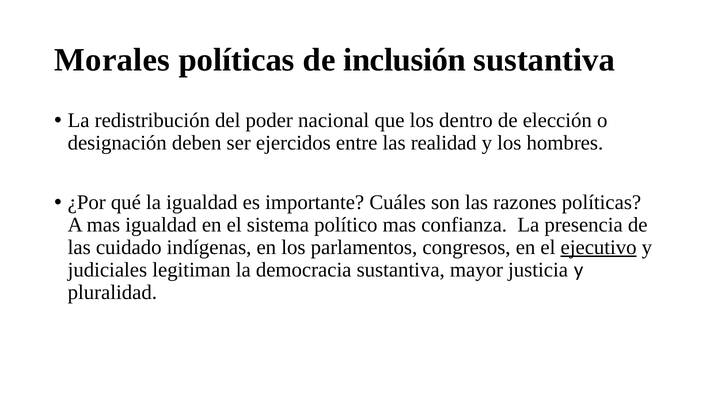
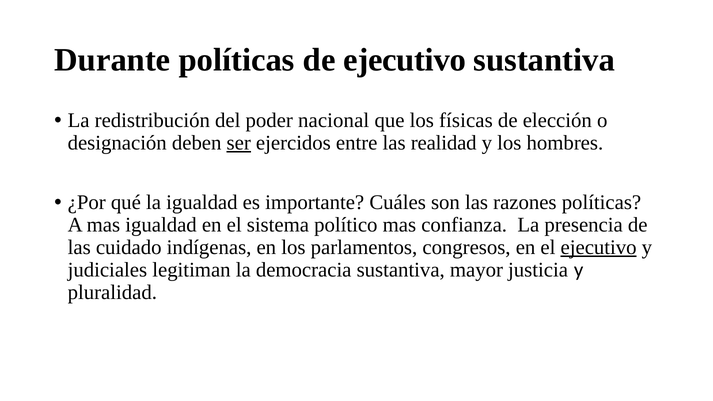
Morales: Morales -> Durante (112, 60)
de inclusión: inclusión -> ejecutivo (405, 60)
dentro: dentro -> físicas (466, 121)
ser underline: none -> present (239, 143)
